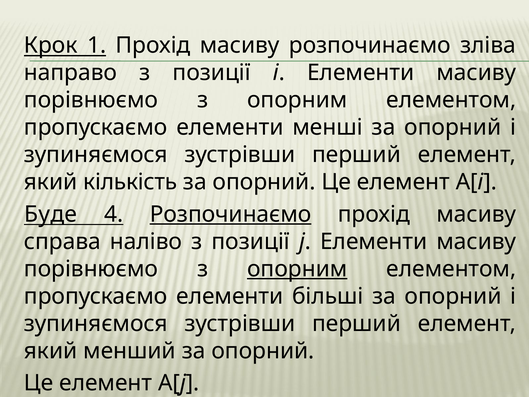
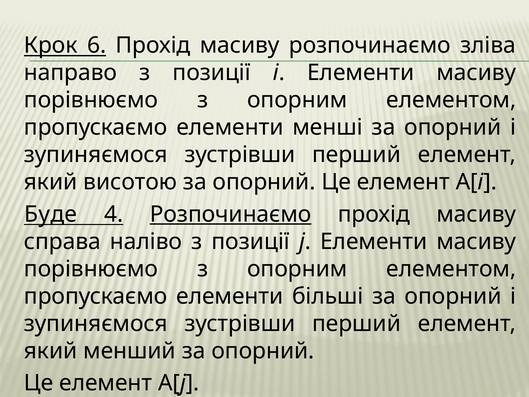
1: 1 -> 6 (97, 45)
кількість: кількість -> висотою (130, 182)
опорним underline: present -> none (297, 269)
